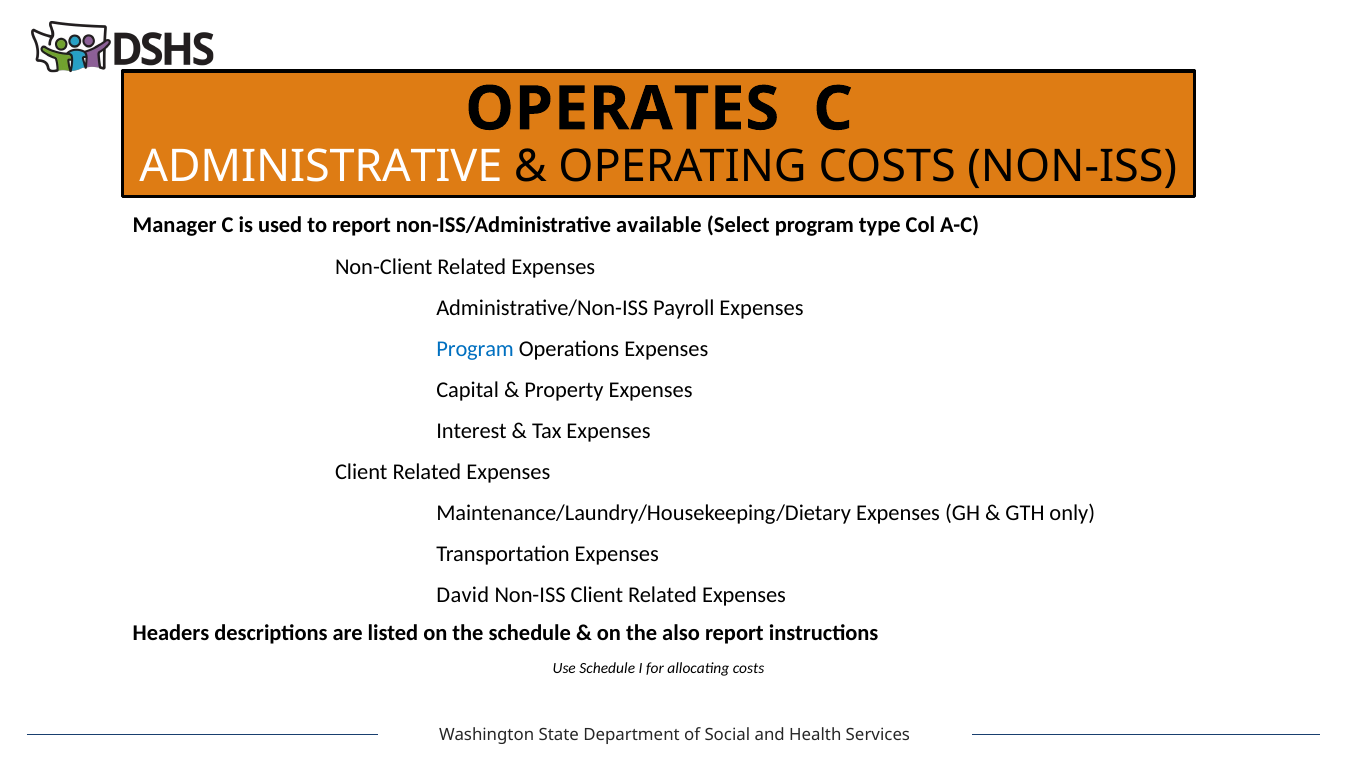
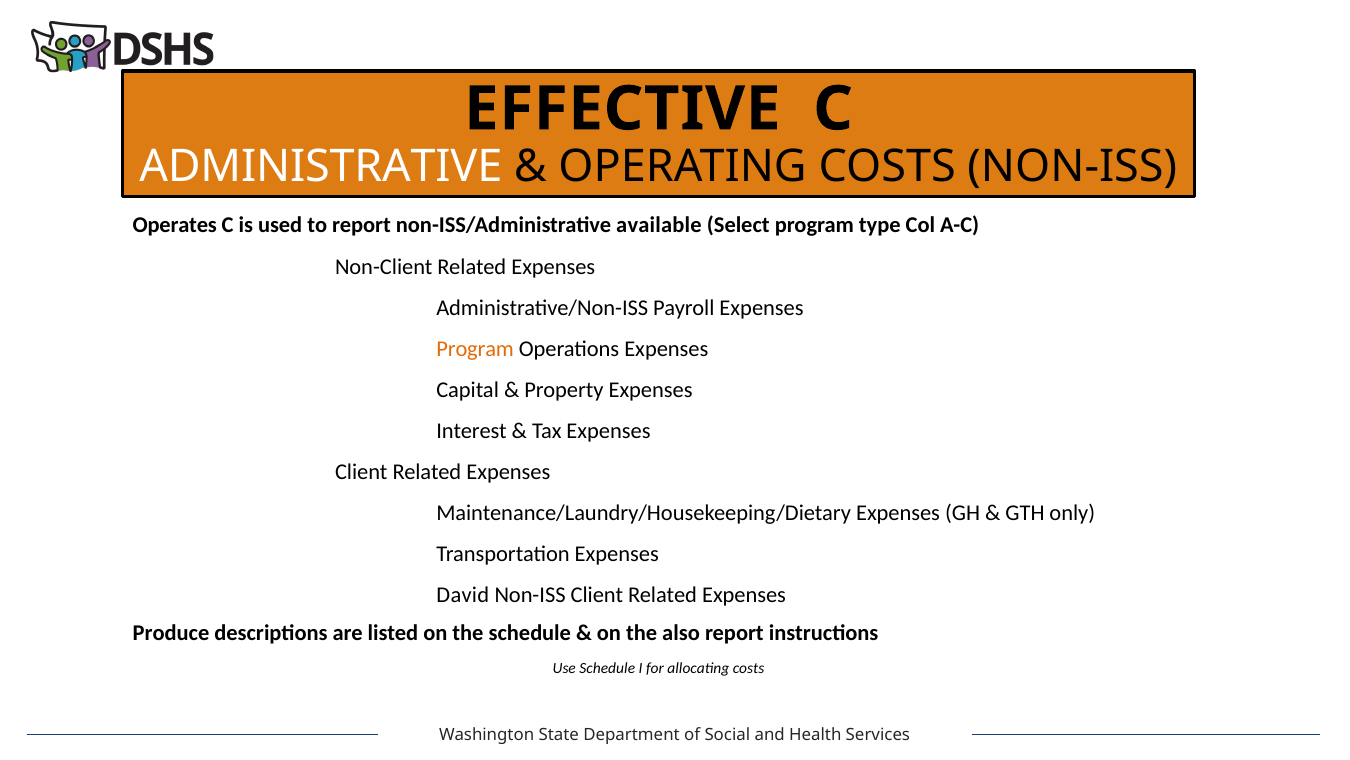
OPERATES: OPERATES -> EFFECTIVE (622, 109)
Manager: Manager -> Operates (175, 225)
Program colour: blue -> orange (475, 349)
Headers: Headers -> Produce (171, 633)
